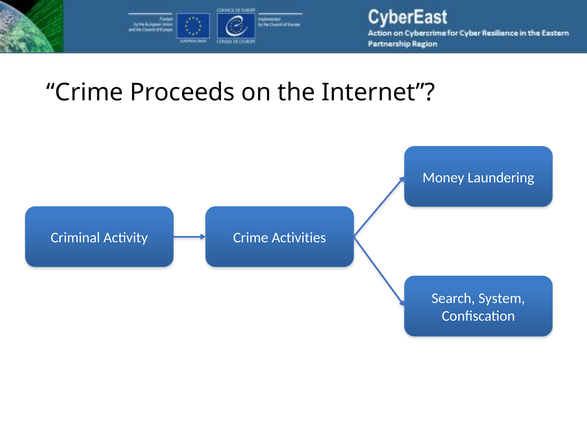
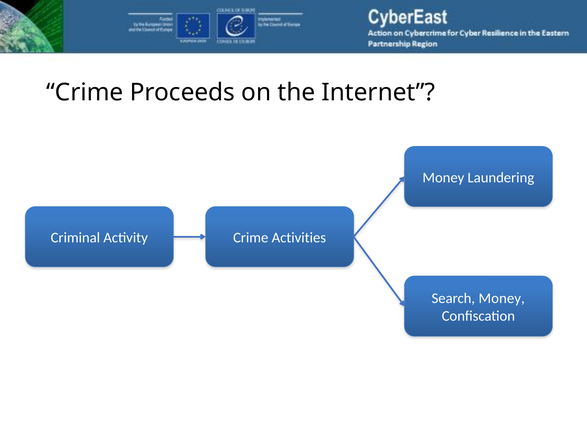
Search System: System -> Money (502, 298)
